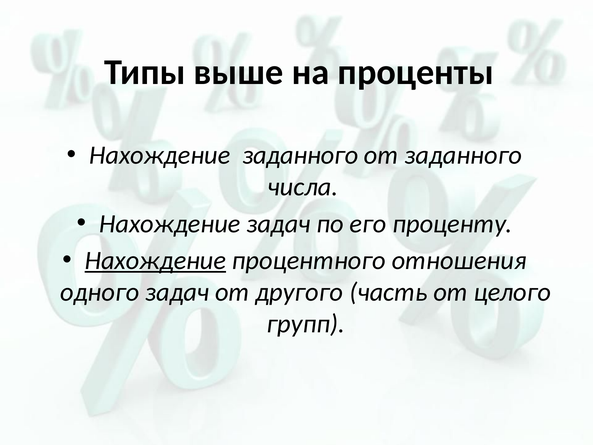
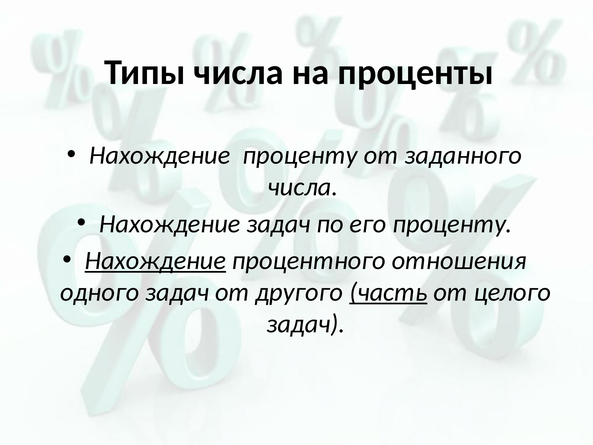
Типы выше: выше -> числа (239, 72)
Нахождение заданного: заданного -> проценту (300, 155)
часть underline: none -> present (388, 292)
групп: групп -> задач (306, 324)
